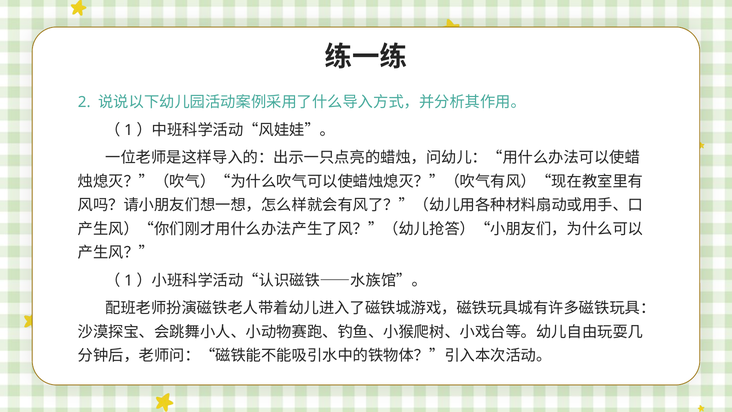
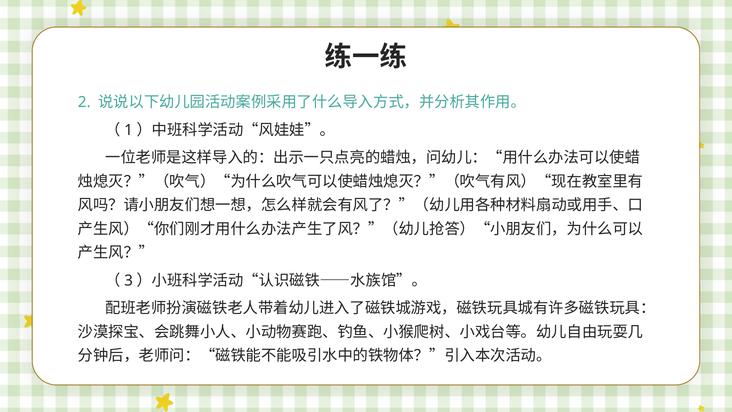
1: 1 -> 3 (129, 280)
